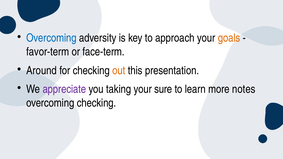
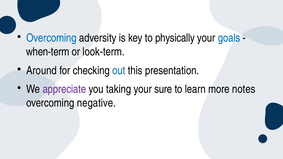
approach: approach -> physically (175, 38)
goals colour: orange -> blue (229, 38)
favor-term: favor-term -> when-term (48, 52)
face-term: face-term -> look-term (104, 52)
out colour: orange -> blue (119, 71)
overcoming checking: checking -> negative (96, 103)
